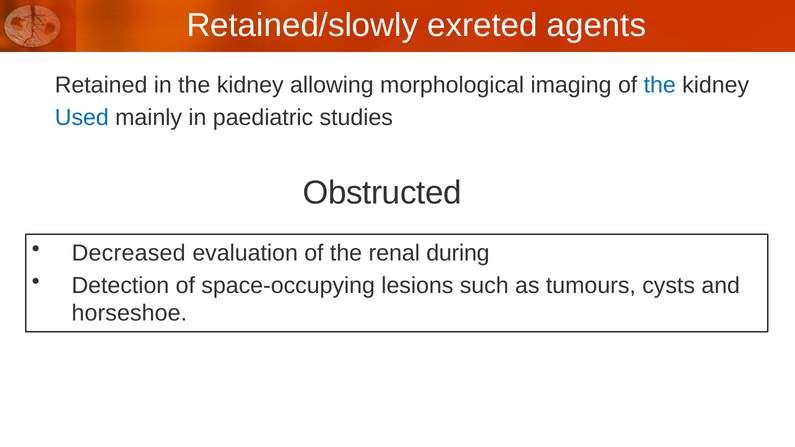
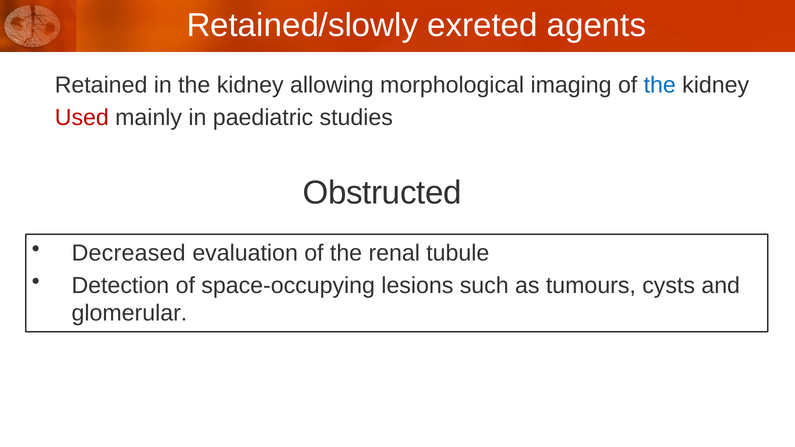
Used colour: blue -> red (82, 118)
during: during -> tubule (458, 253)
horseshoe: horseshoe -> glomerular (129, 313)
